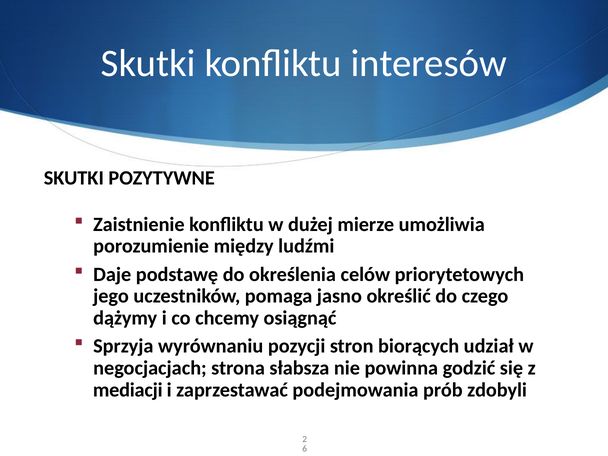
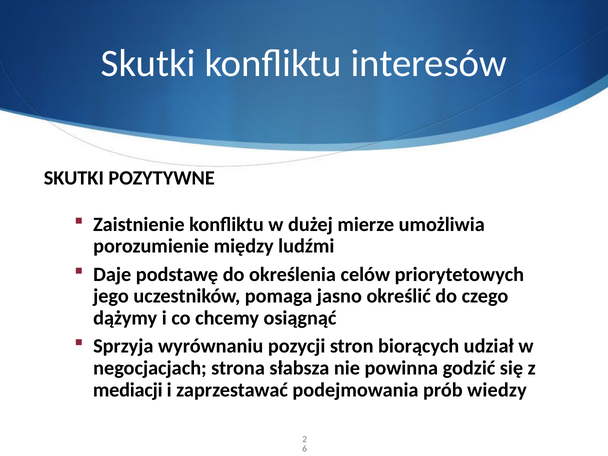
zdobyli: zdobyli -> wiedzy (497, 390)
